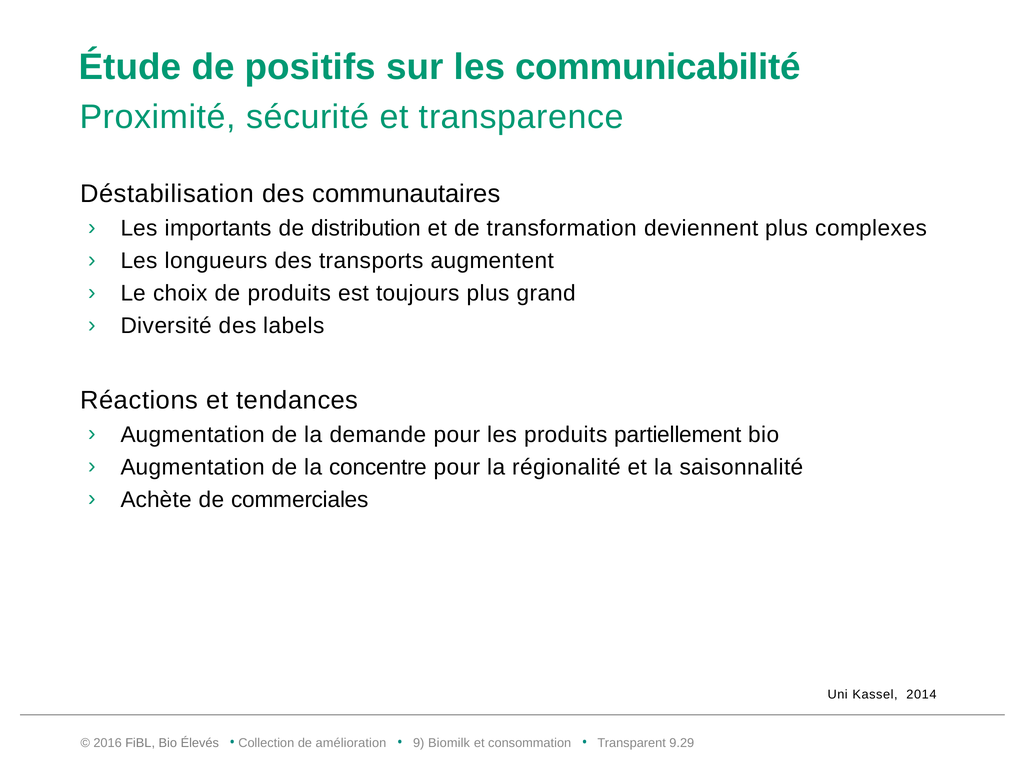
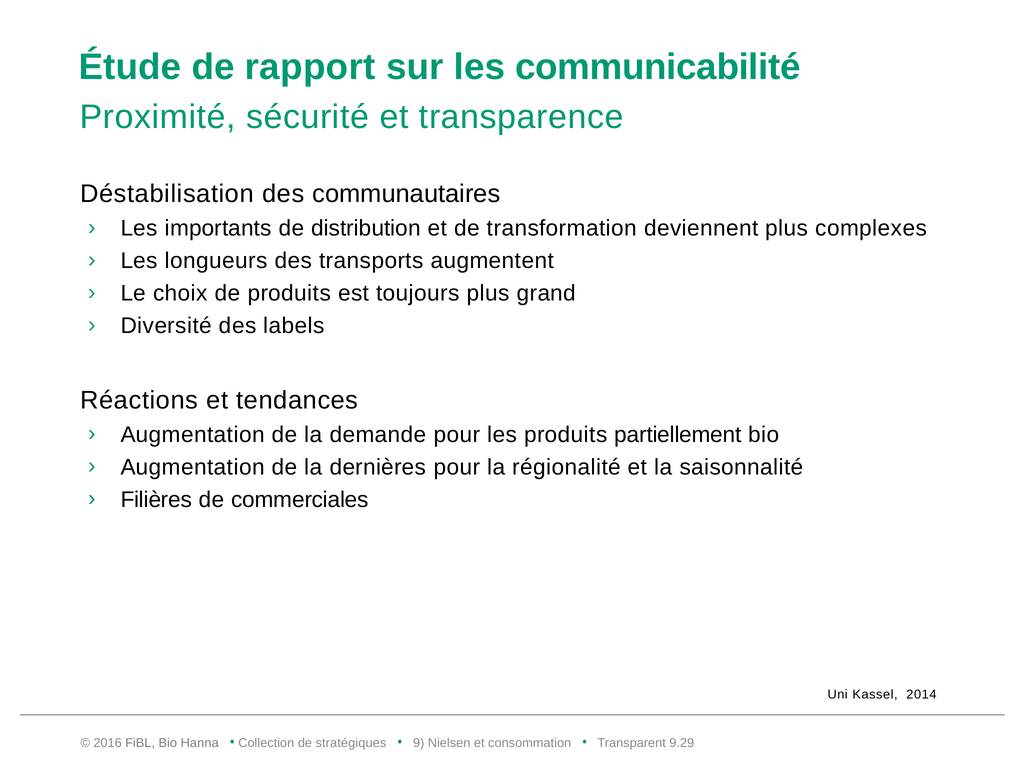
positifs: positifs -> rapport (310, 67)
concentre: concentre -> dernières (378, 468)
Achète: Achète -> Filières (156, 500)
Élevés: Élevés -> Hanna (200, 744)
amélioration: amélioration -> stratégiques (351, 744)
Biomilk: Biomilk -> Nielsen (449, 744)
